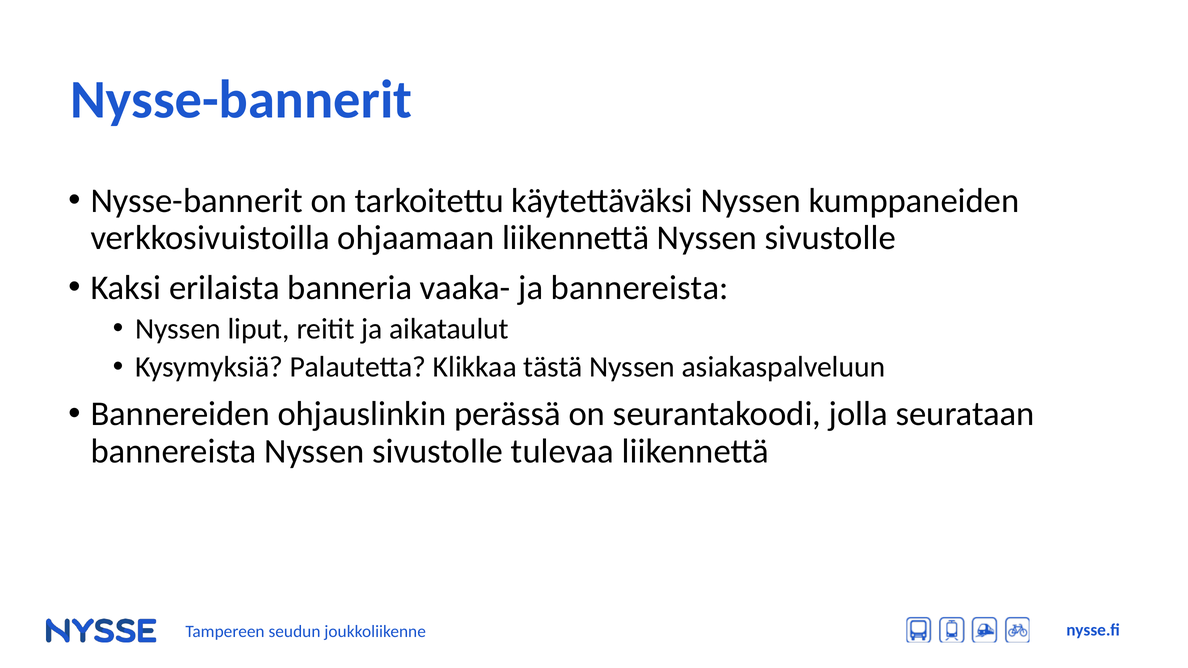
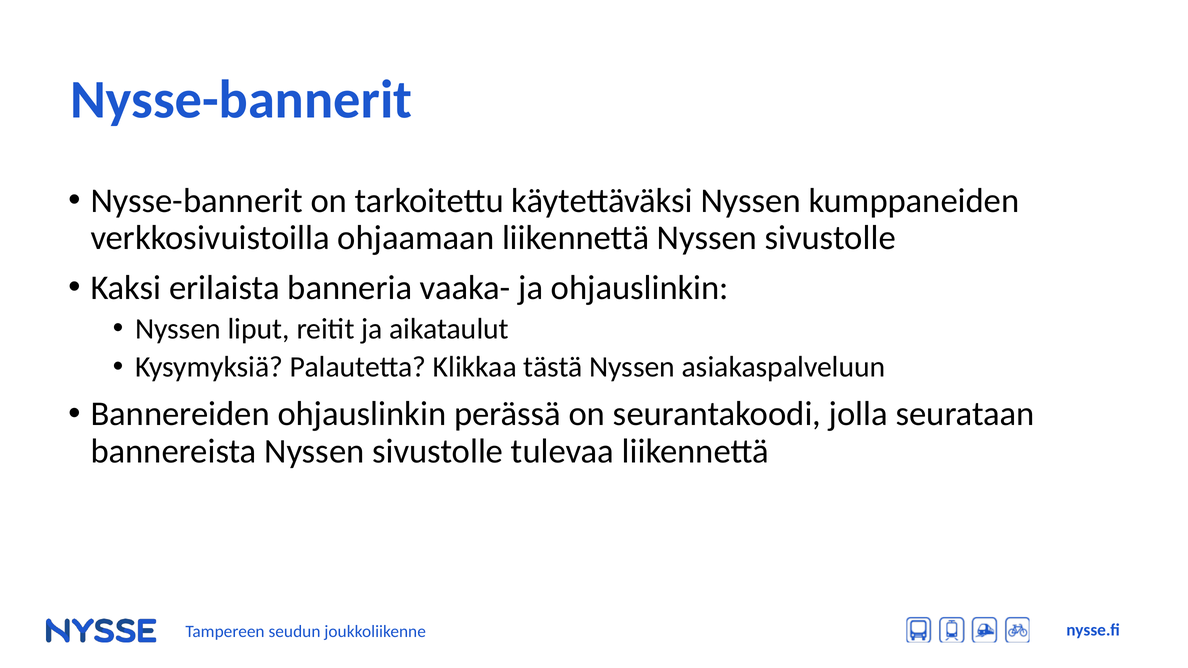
ja bannereista: bannereista -> ohjauslinkin (640, 288)
